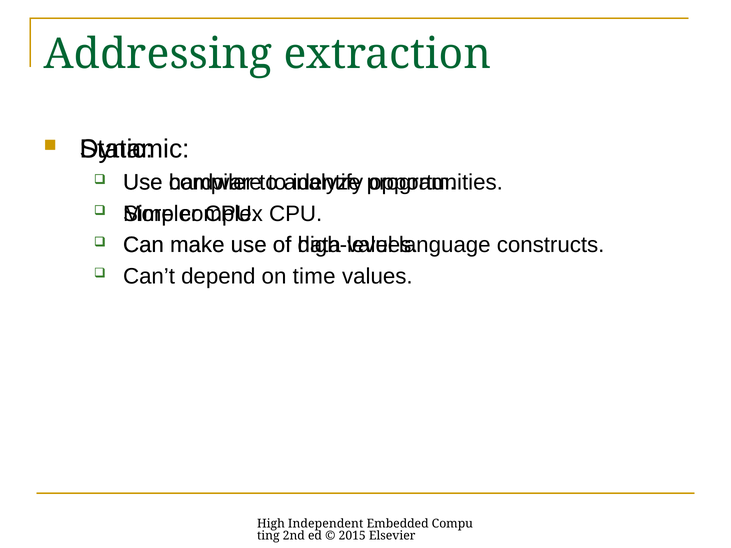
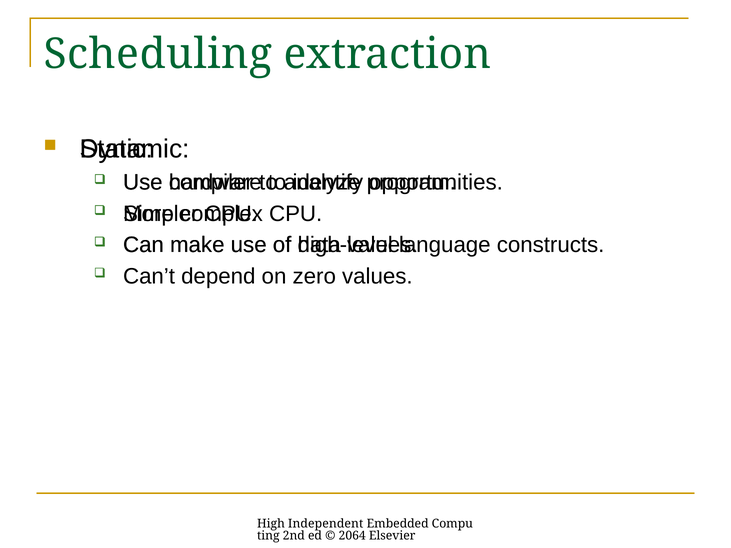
Addressing: Addressing -> Scheduling (158, 54)
time: time -> zero (314, 276)
2015: 2015 -> 2064 (352, 536)
